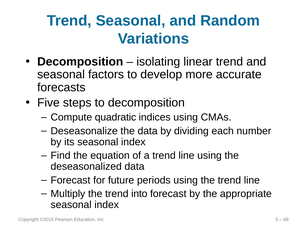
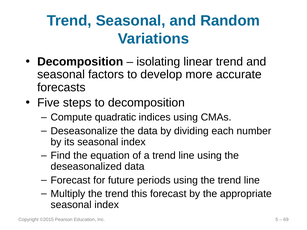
into: into -> this (139, 194)
